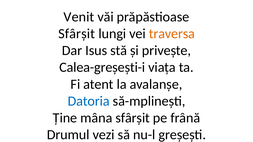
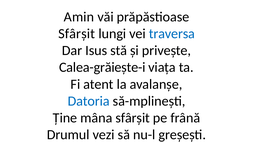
Venit: Venit -> Amin (79, 17)
traversa colour: orange -> blue (172, 34)
Calea-greșești-i: Calea-greșești-i -> Calea-grăiește-i (102, 68)
